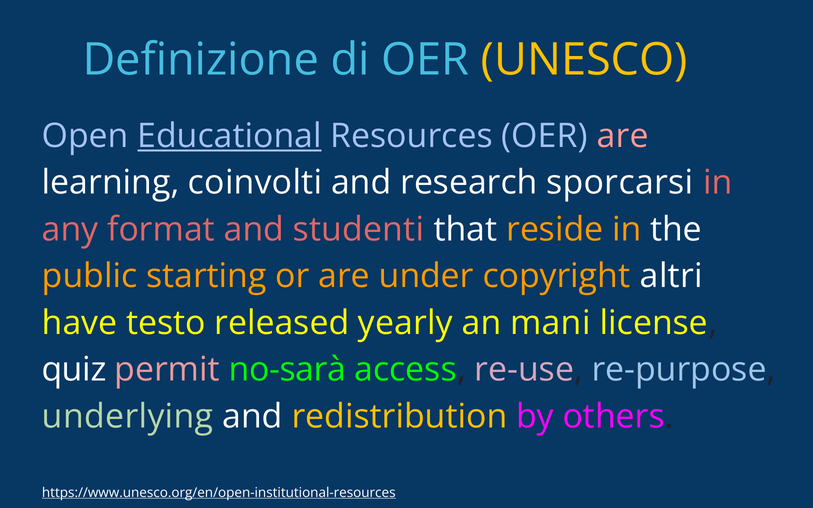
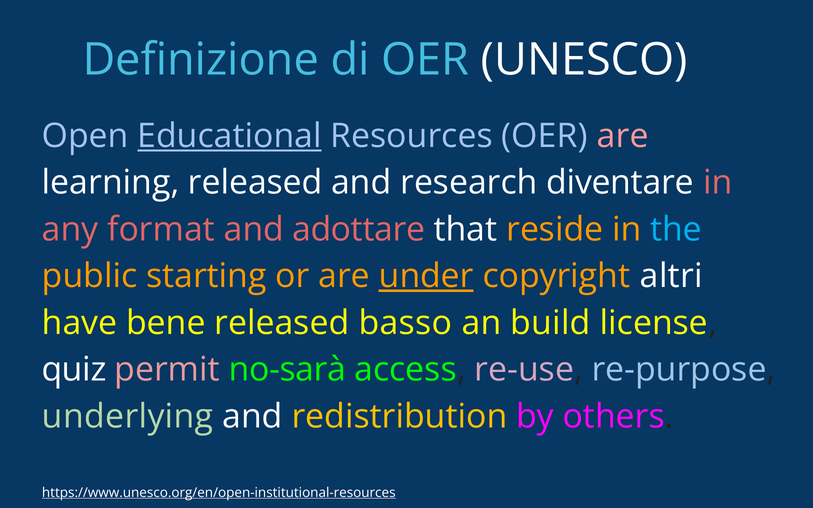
UNESCO colour: yellow -> white (584, 60)
learning coinvolti: coinvolti -> released (255, 183)
sporcarsi: sporcarsi -> diventare (620, 183)
studenti: studenti -> adottare (359, 230)
the colour: white -> light blue (676, 230)
under underline: none -> present (426, 276)
testo: testo -> bene (166, 323)
yearly: yearly -> basso (405, 323)
mani: mani -> build (550, 323)
